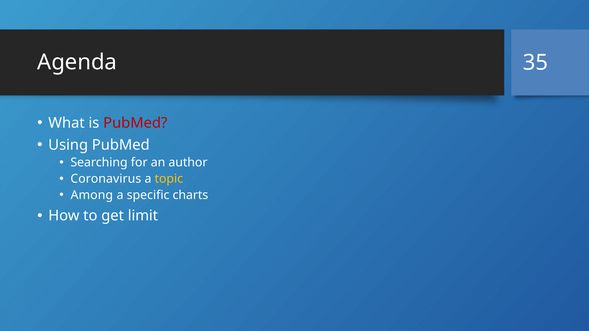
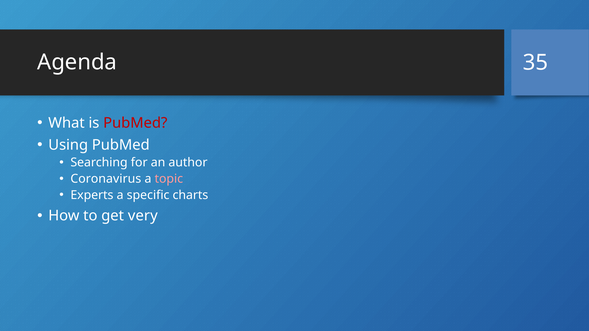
topic colour: yellow -> pink (169, 179)
Among: Among -> Experts (92, 195)
limit: limit -> very (143, 216)
